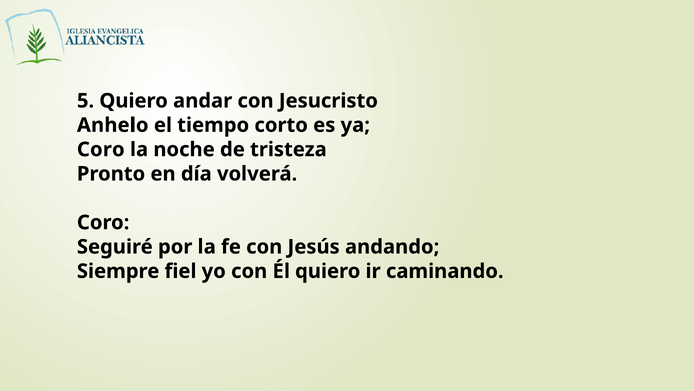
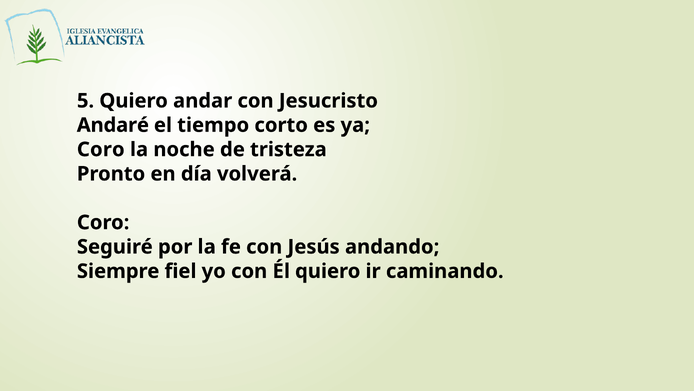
Anhelo: Anhelo -> Andaré (113, 125)
